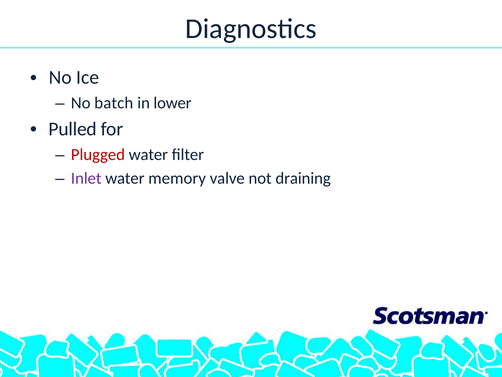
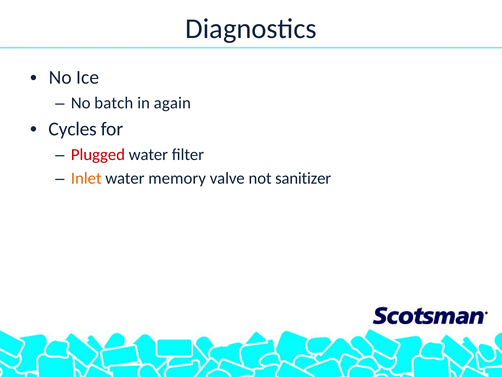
lower: lower -> again (172, 103)
Pulled: Pulled -> Cycles (73, 129)
Inlet colour: purple -> orange (86, 178)
draining: draining -> sanitizer (303, 178)
